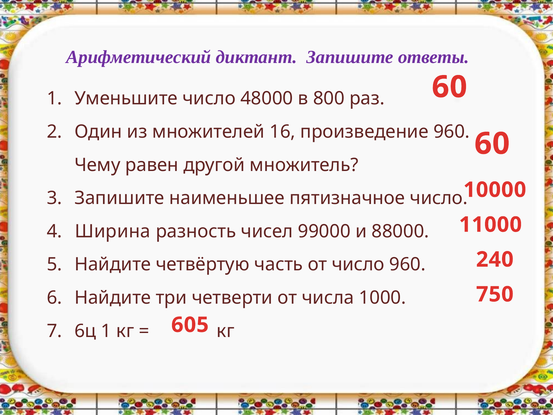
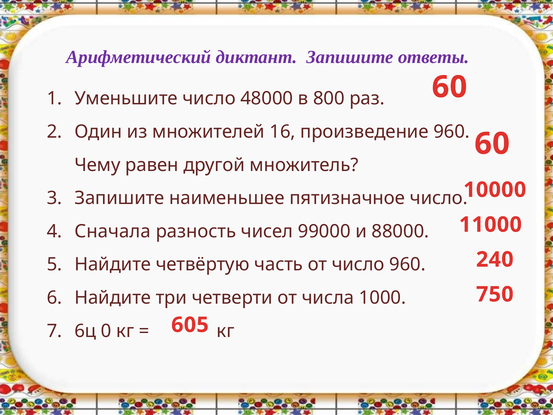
Ширина: Ширина -> Сначала (113, 231)
6ц 1: 1 -> 0 (106, 331)
